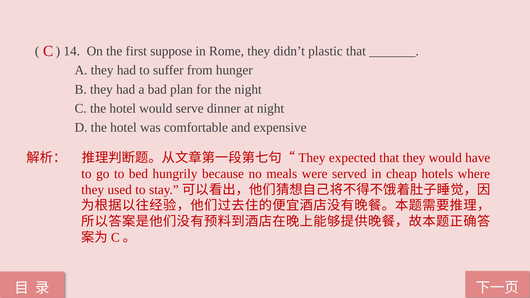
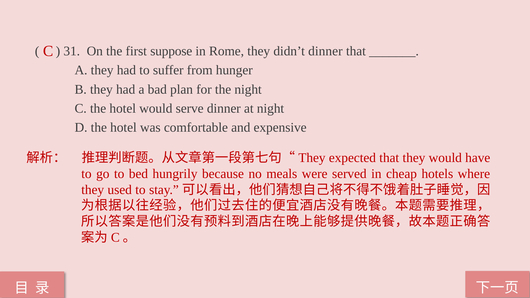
14: 14 -> 31 (72, 51)
didn’t plastic: plastic -> dinner (325, 51)
